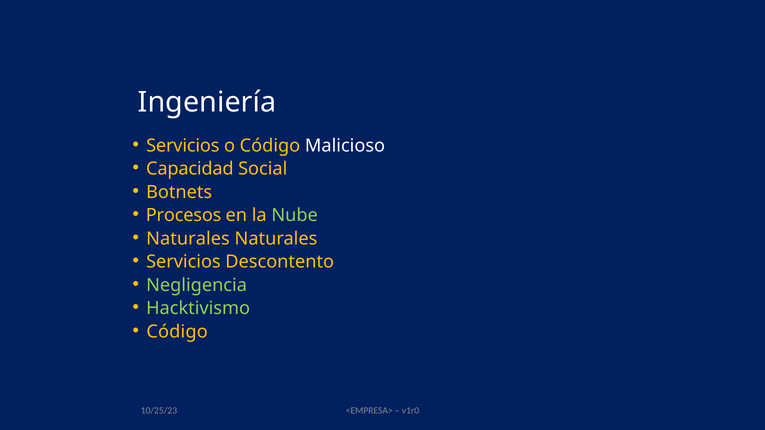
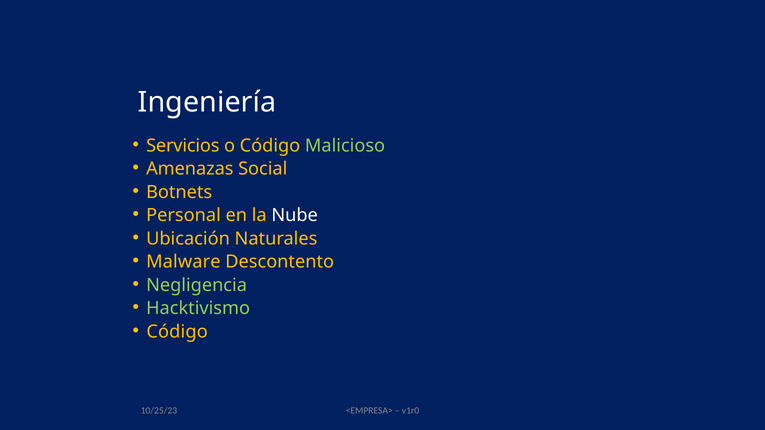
Malicioso colour: white -> light green (345, 146)
Capacidad: Capacidad -> Amenazas (190, 169)
Procesos: Procesos -> Personal (183, 215)
Nube colour: light green -> white (295, 215)
Naturales: Naturales -> Ubicación (188, 239)
Servicios: Servicios -> Malware (183, 262)
